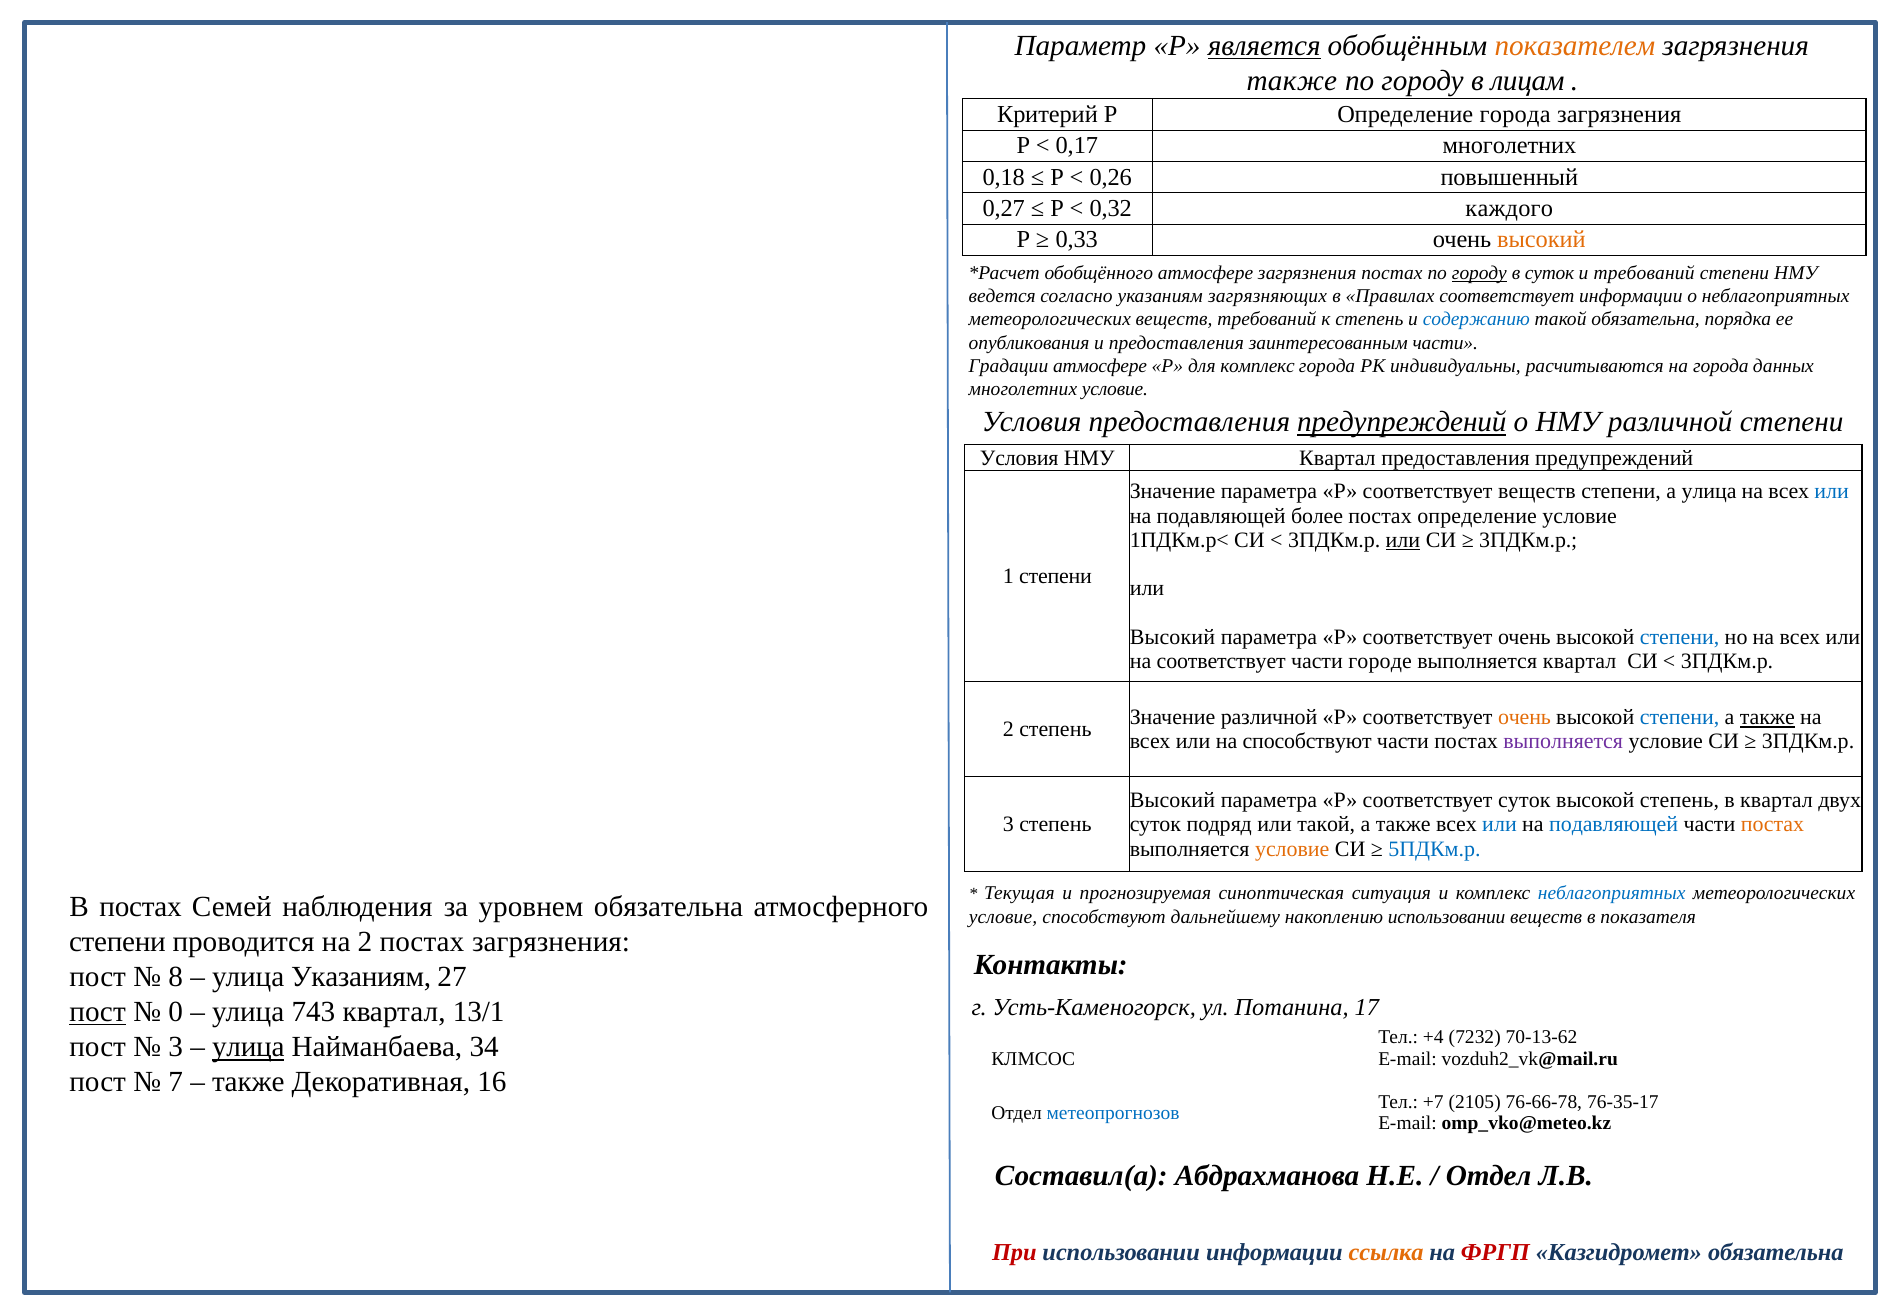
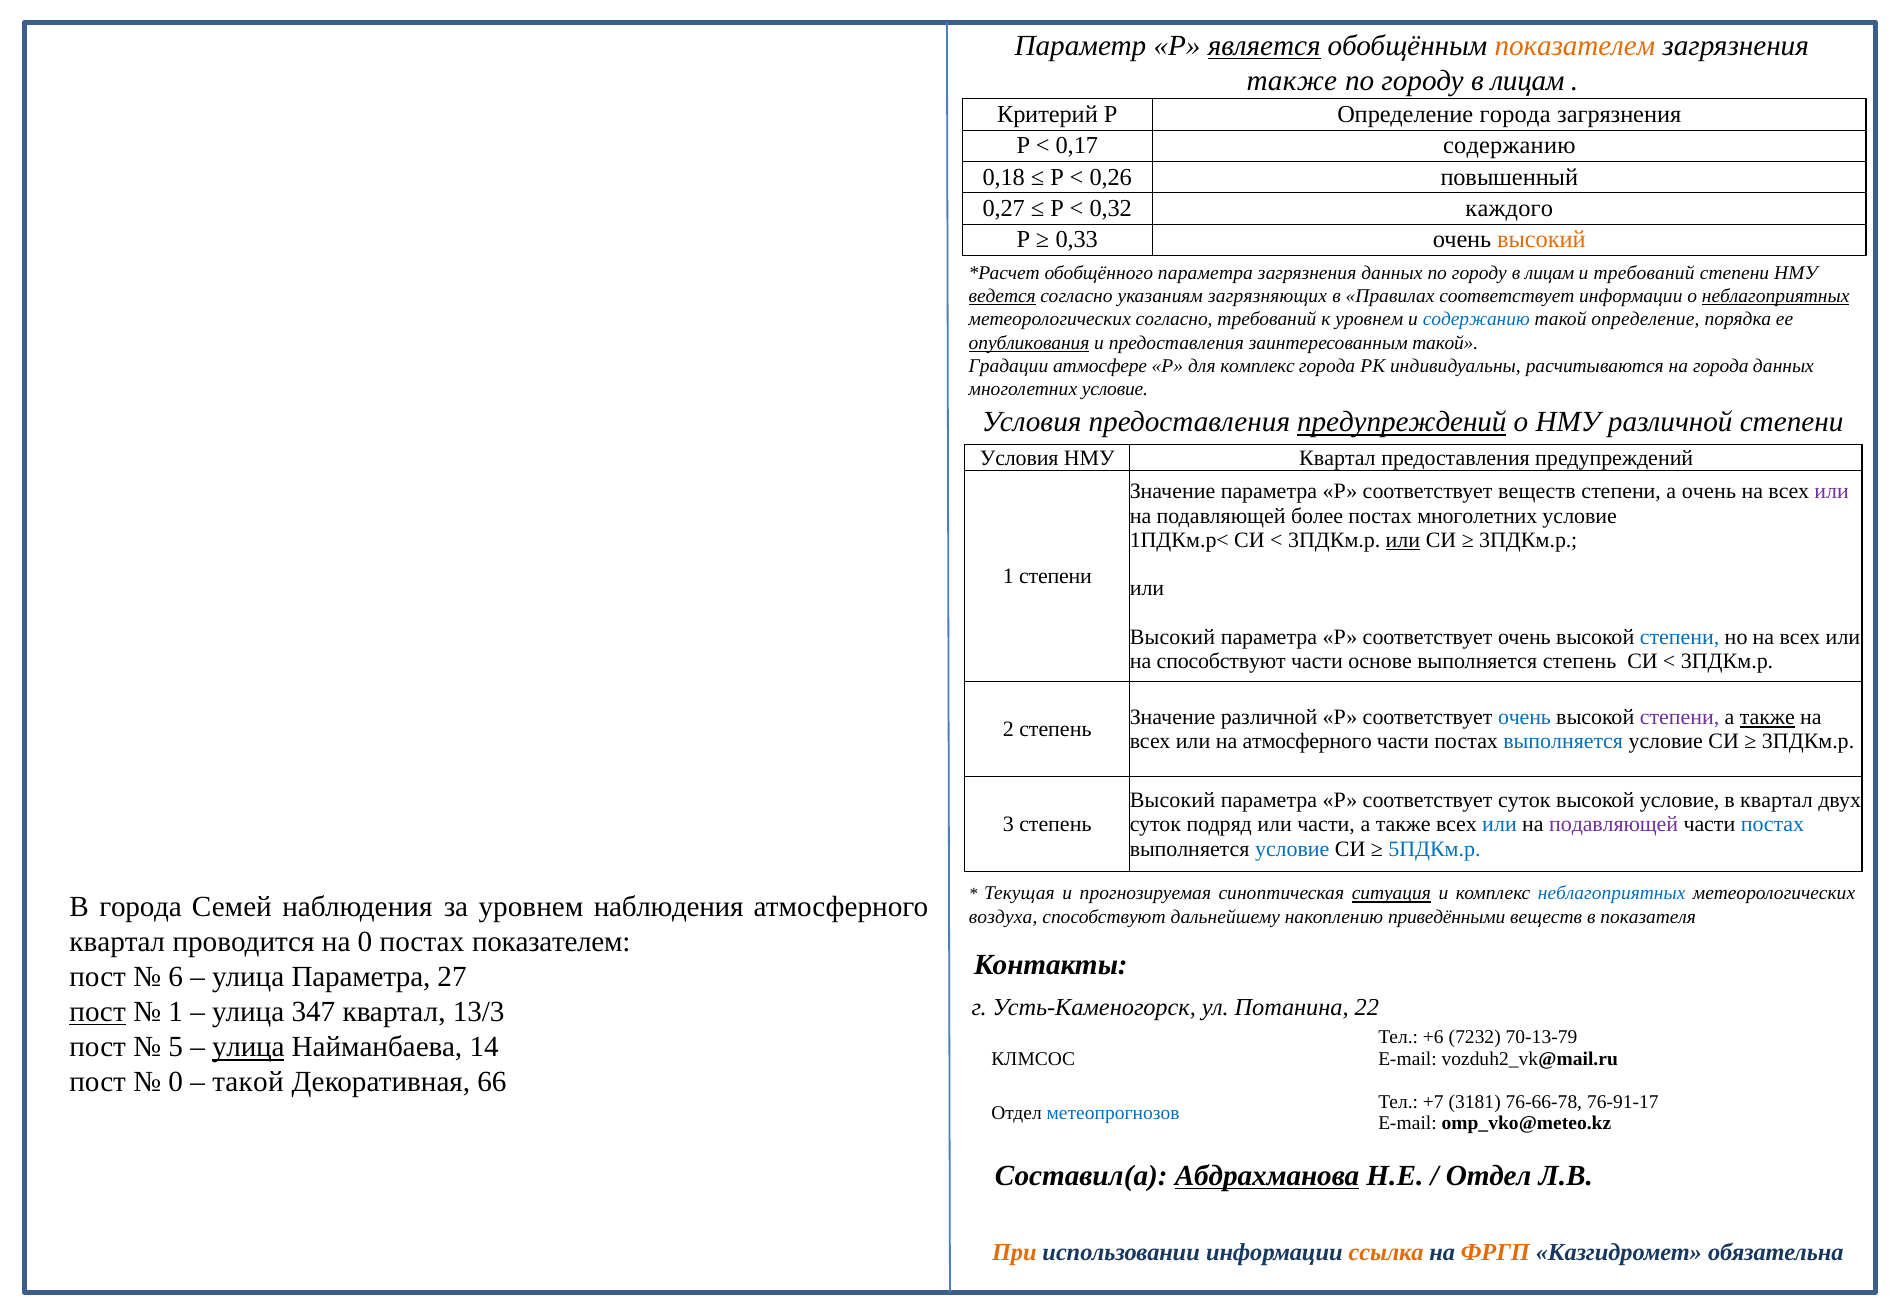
0,17 многолетних: многолетних -> содержанию (1509, 146)
обобщённого атмосфере: атмосфере -> параметра (1205, 273)
загрязнения постах: постах -> данных (1392, 273)
городу underline: present -> none (1479, 273)
суток: суток -> лицам (1550, 273)
ведется underline: none -> present (1002, 296)
неблагоприятных underline: none -> present (1776, 296)
метеорологических веществ: веществ -> согласно (1174, 320)
к степень: степень -> уровнем (1369, 320)
такой обязательна: обязательна -> определение (1645, 320)
опубликования underline: none -> present (1029, 343)
заинтересованным части: части -> такой (1445, 343)
а улица: улица -> очень (1709, 492)
или colour: blue -> purple (1832, 492)
постах определение: определение -> многолетних (1477, 516)
на соответствует: соответствует -> способствуют (1221, 662)
городе: городе -> основе (1380, 662)
выполняется квартал: квартал -> степень (1580, 662)
очень colour: orange -> blue (1524, 718)
степени colour: blue -> purple (1680, 718)
на способствуют: способствуют -> атмосферного (1307, 742)
выполняется colour: purple -> blue (1563, 742)
высокой степень: степень -> условие (1680, 800)
или такой: такой -> части (1326, 825)
подавляющей colour: blue -> purple (1614, 825)
постах colour: orange -> blue (1772, 825)
условие colour: orange -> blue (1292, 849)
ситуация underline: none -> present (1391, 894)
В постах: постах -> города (141, 907)
уровнем обязательна: обязательна -> наблюдения (669, 907)
условие: условие -> воздуха (1003, 917)
накоплению использовании: использовании -> приведёнными (1447, 917)
степени: степени -> квартал (117, 942)
на 2: 2 -> 0 (365, 942)
постах загрязнения: загрязнения -> показателем (551, 942)
8: 8 -> 6 (176, 977)
улица Указаниям: Указаниям -> Параметра (361, 977)
17: 17 -> 22 (1367, 1008)
0: 0 -> 1 (176, 1012)
743: 743 -> 347 (313, 1012)
13/1: 13/1 -> 13/3 (479, 1012)
+4: +4 -> +6 (1433, 1038)
70-13-62: 70-13-62 -> 70-13-79 (1541, 1038)
3: 3 -> 5 (176, 1047)
34: 34 -> 14 (484, 1047)
7: 7 -> 0 (176, 1082)
также: также -> такой (248, 1082)
16: 16 -> 66 (492, 1082)
2105: 2105 -> 3181 (1475, 1102)
76-35-17: 76-35-17 -> 76-91-17 (1623, 1102)
Абдрахманова underline: none -> present (1267, 1176)
При colour: red -> orange (1014, 1253)
ФРГП colour: red -> orange (1495, 1253)
